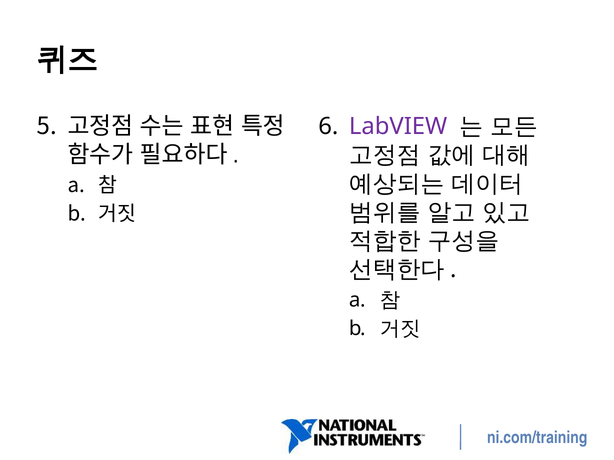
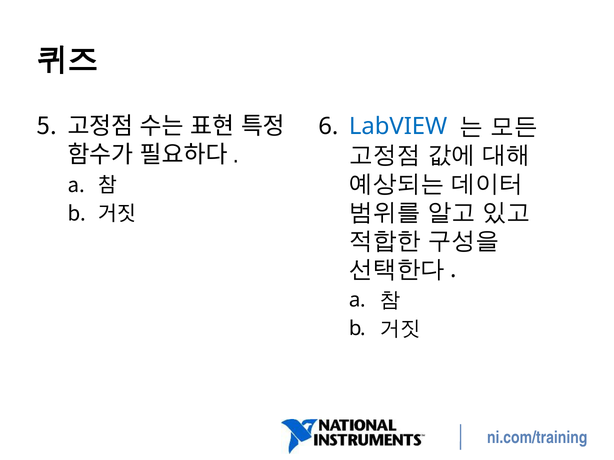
LabVIEW colour: purple -> blue (398, 127)
